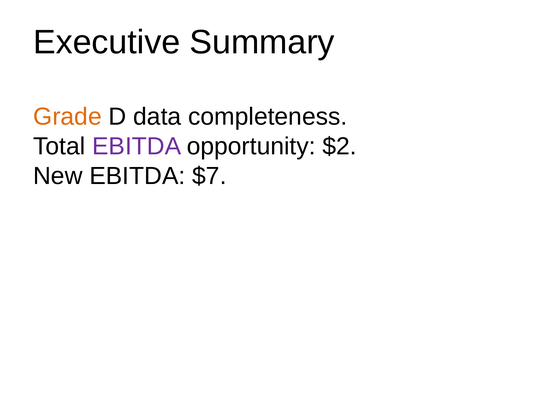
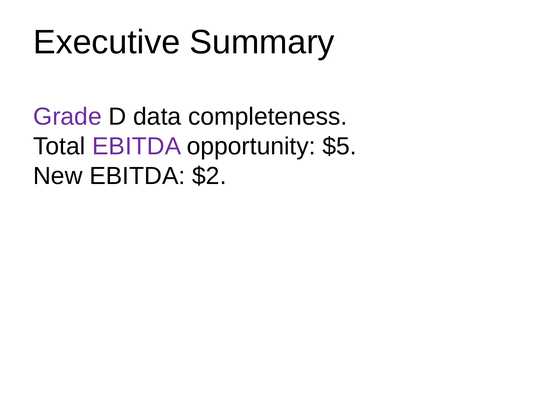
Grade colour: orange -> purple (67, 116)
$2: $2 -> $5 (340, 146)
$7: $7 -> $2 (209, 176)
